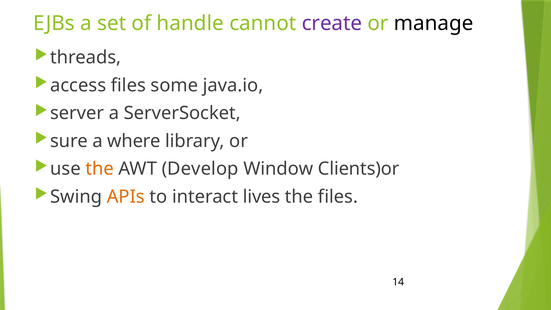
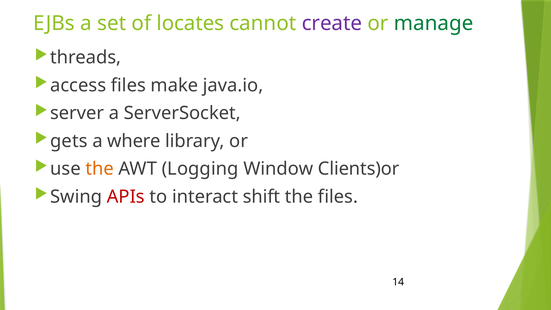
handle: handle -> locates (190, 23)
manage colour: black -> green (434, 23)
some: some -> make (174, 85)
sure: sure -> gets (69, 141)
Develop: Develop -> Logging (200, 169)
APIs colour: orange -> red (126, 197)
lives: lives -> shift (262, 197)
